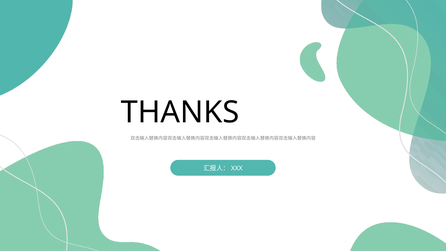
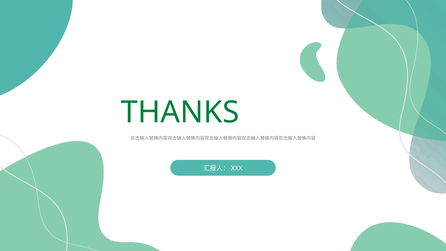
THANKS colour: black -> green (180, 112)
